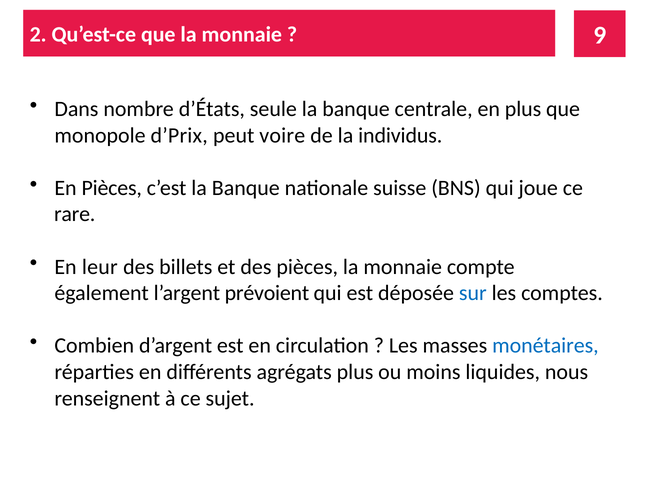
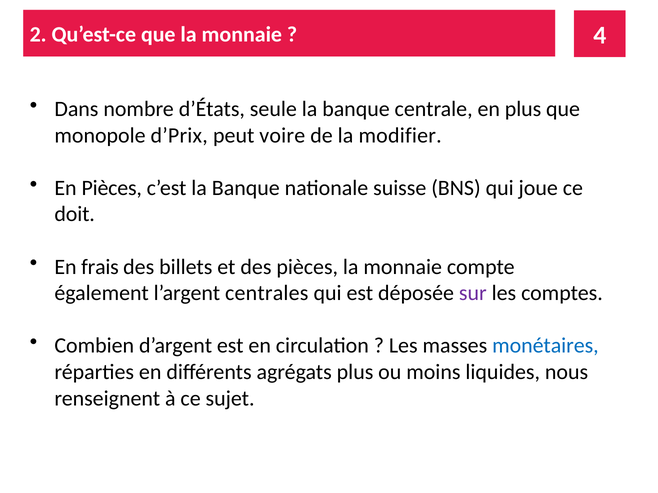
9: 9 -> 4 (600, 36)
individus: individus -> modifier (400, 135)
rare: rare -> doit (75, 214)
leur: leur -> frais (100, 267)
prévoient: prévoient -> centrales (267, 293)
sur colour: blue -> purple (473, 293)
